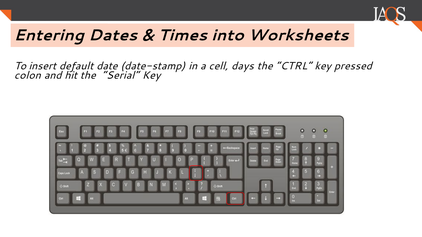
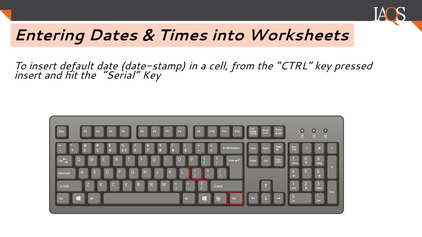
days: days -> from (243, 66)
colon: colon -> insert (28, 75)
